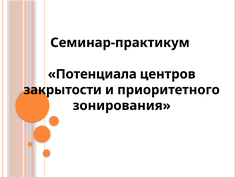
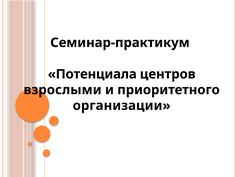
закрытости: закрытости -> взрослыми (63, 90)
зонирования: зонирования -> организации (122, 106)
